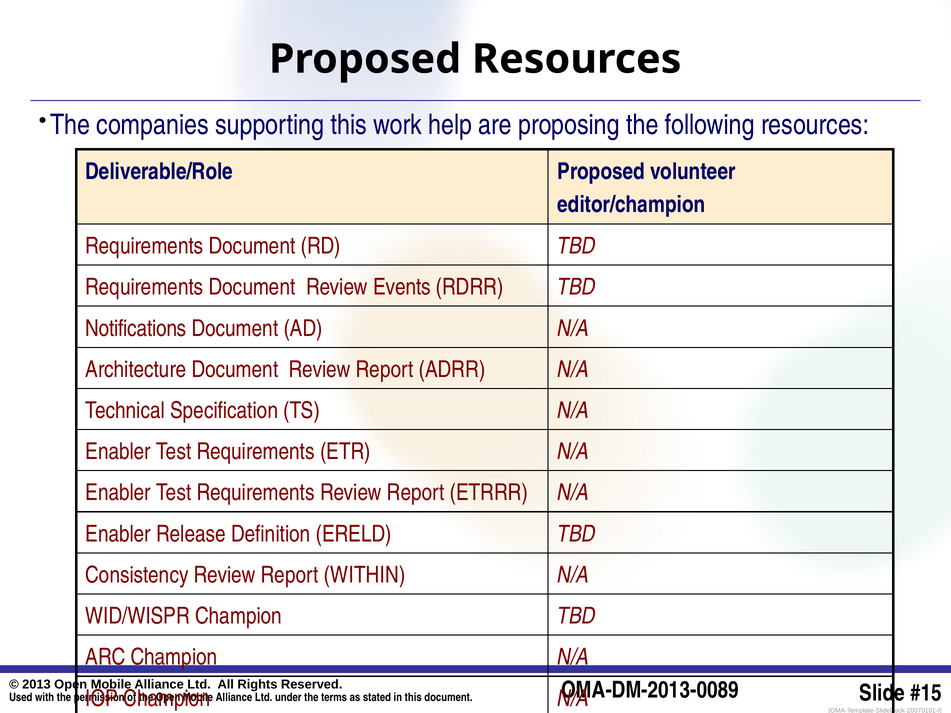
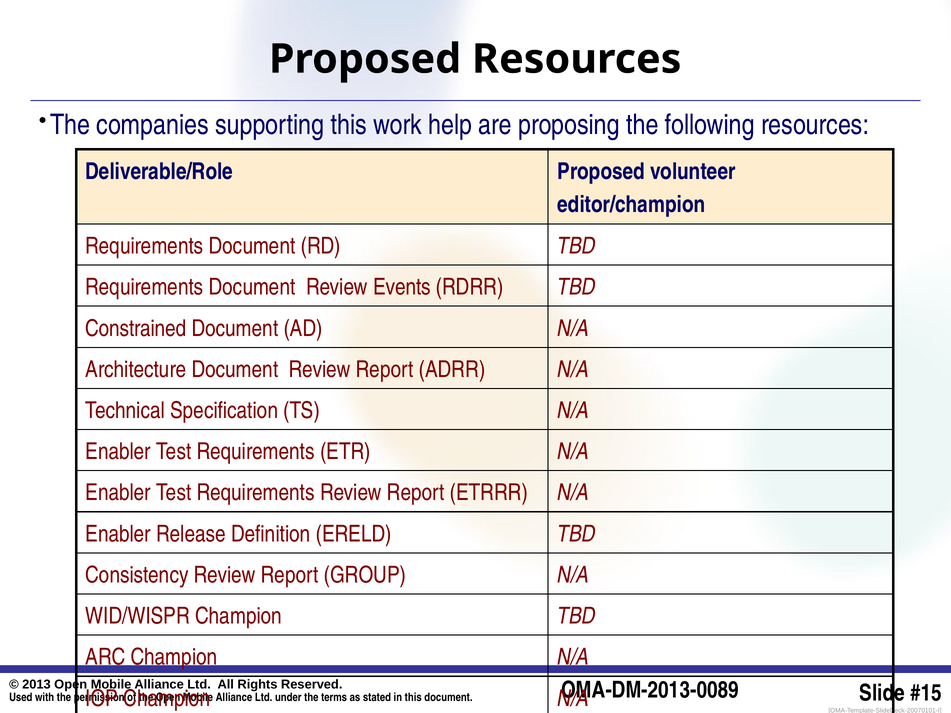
Notifications: Notifications -> Constrained (136, 329)
WITHIN: WITHIN -> GROUP (365, 575)
